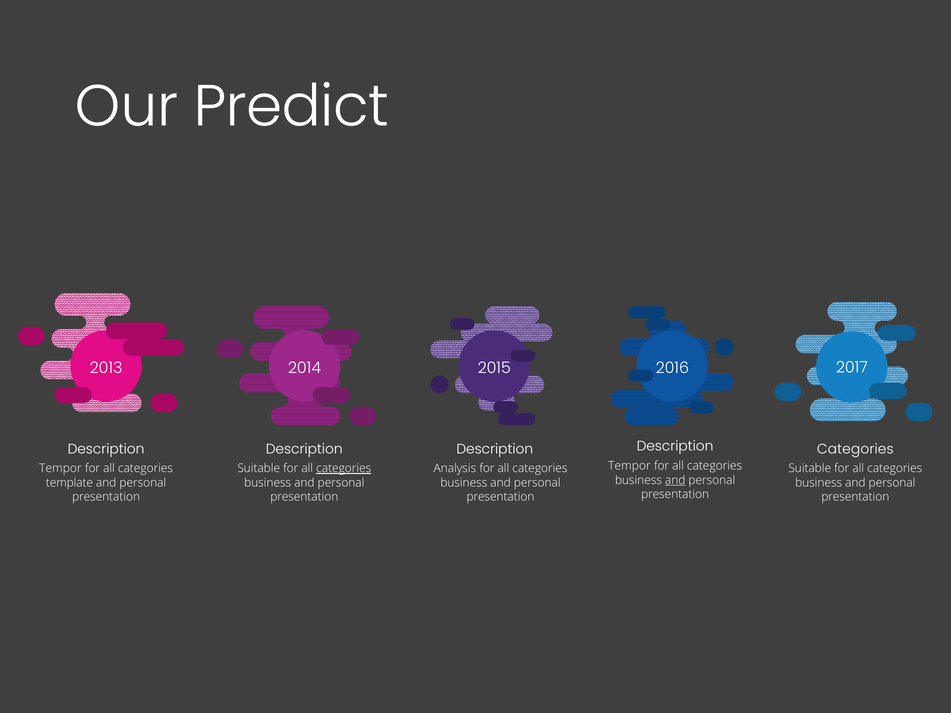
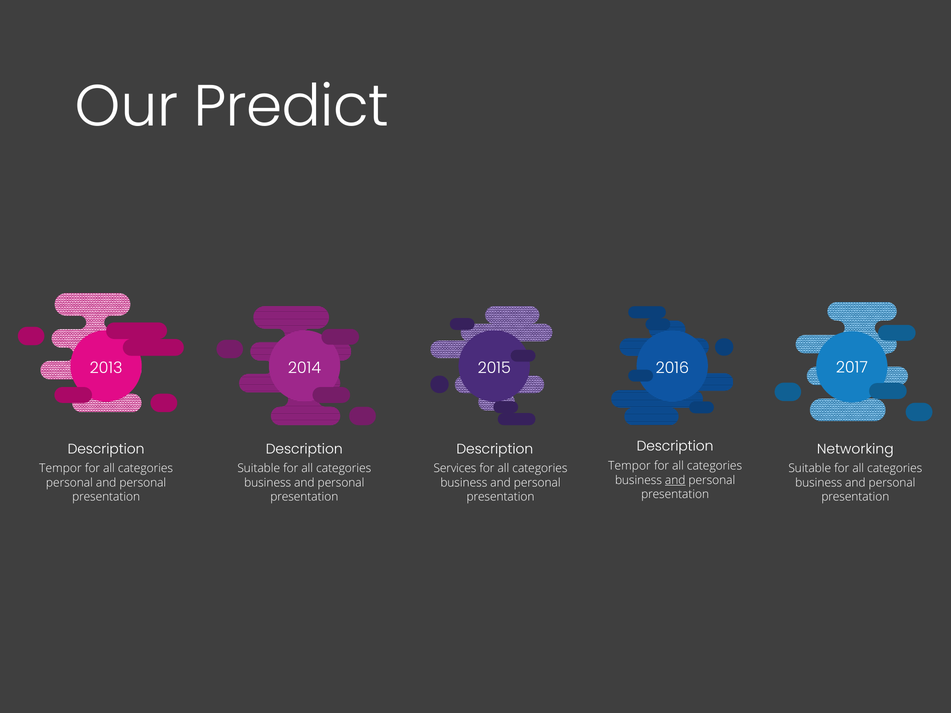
Categories: Categories -> Networking (855, 449)
categories underline: present -> none (344, 469)
Analysis: Analysis -> Services (455, 469)
template: template -> personal (69, 483)
